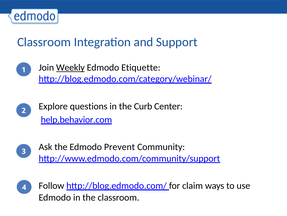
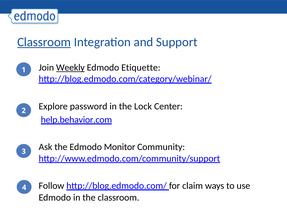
Classroom underline: none -> present (44, 42)
questions: questions -> password (89, 106)
Curb: Curb -> Lock (143, 106)
Prevent: Prevent -> Monitor (120, 146)
